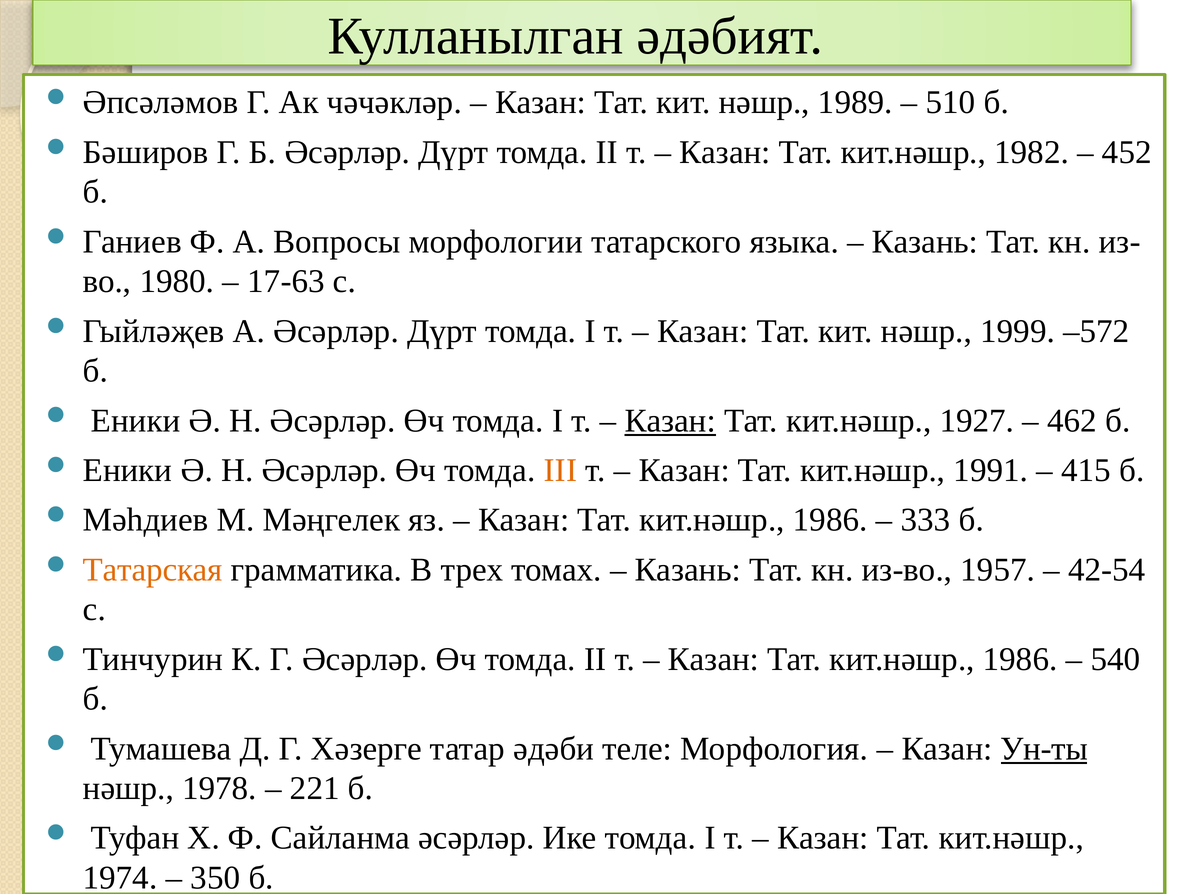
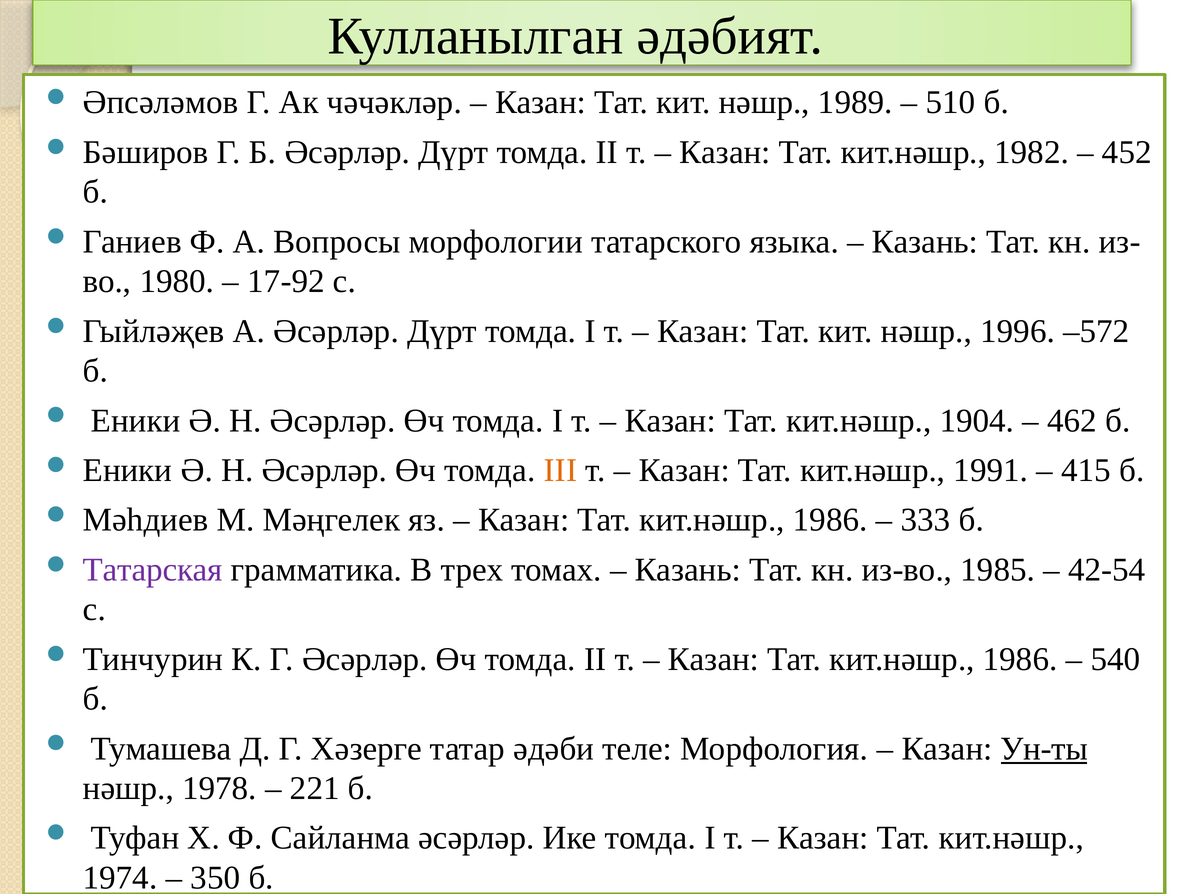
17-63: 17-63 -> 17-92 (286, 281)
1999: 1999 -> 1996 (1018, 331)
Казан underline: present -> none (670, 421)
1927: 1927 -> 1904 (977, 421)
Татарская colour: orange -> purple (153, 570)
1957: 1957 -> 1985 (998, 570)
